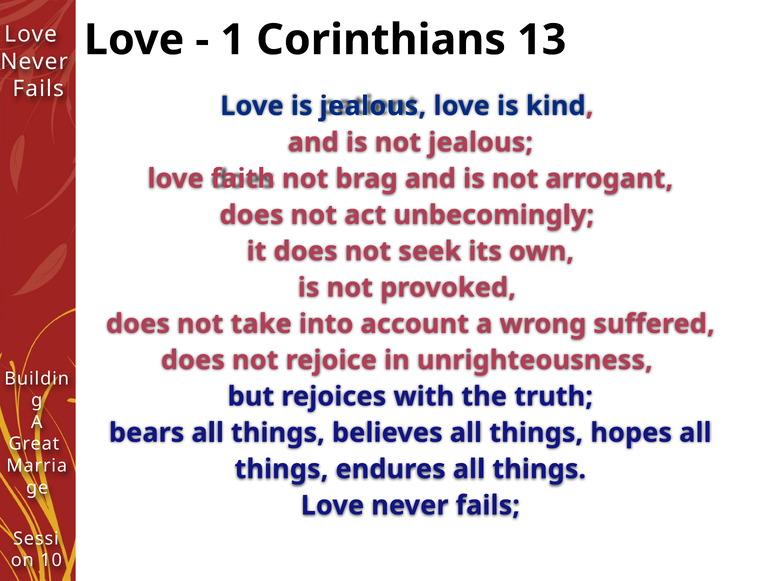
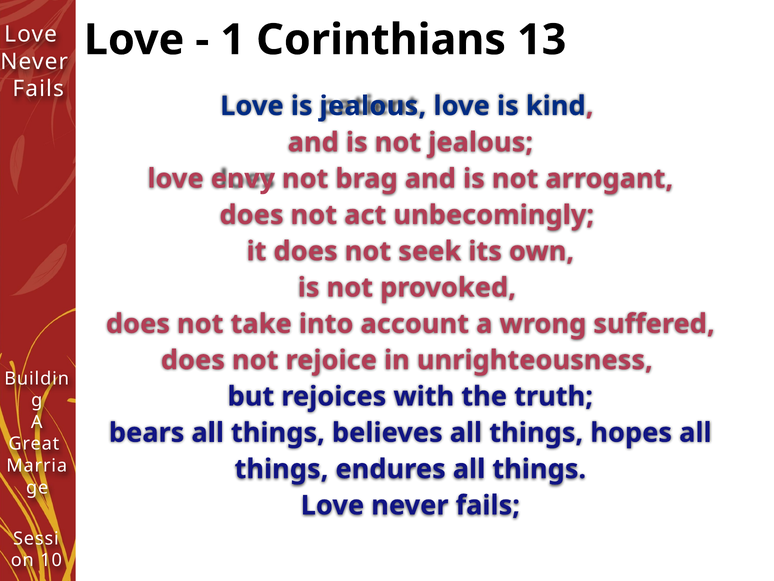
faith: faith -> envy (243, 179)
